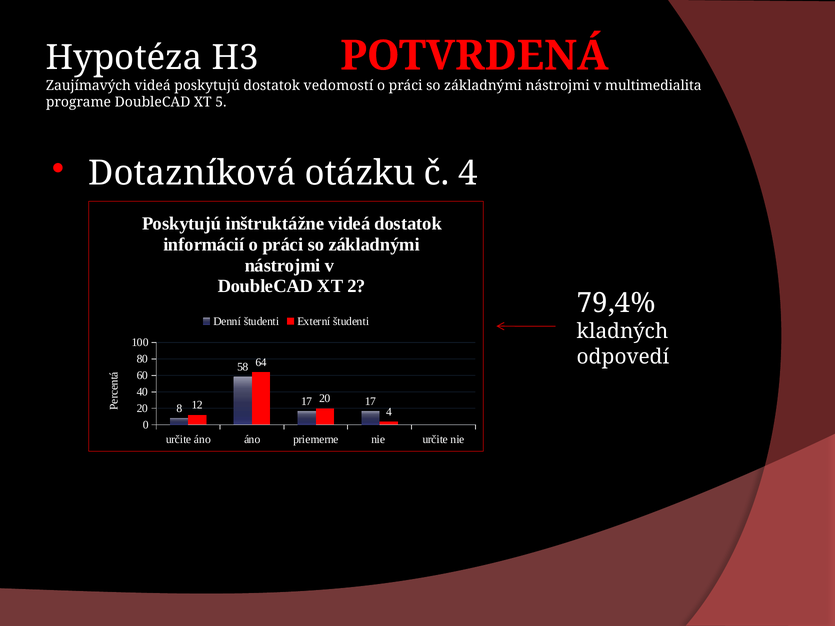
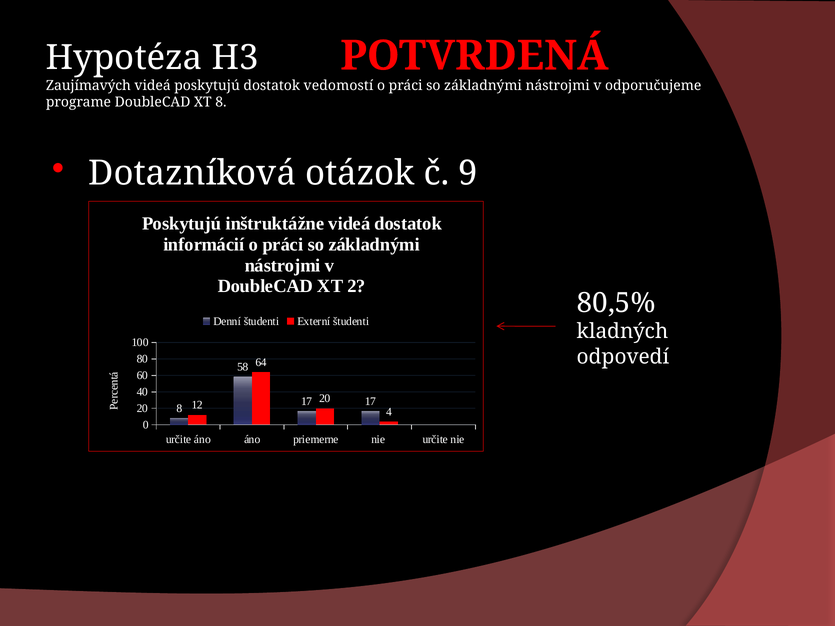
multimedialita: multimedialita -> odporučujeme (653, 86)
XT 5: 5 -> 8 (221, 102)
otázku: otázku -> otázok (360, 174)
č 4: 4 -> 9 (468, 174)
79,4%: 79,4% -> 80,5% (616, 303)
